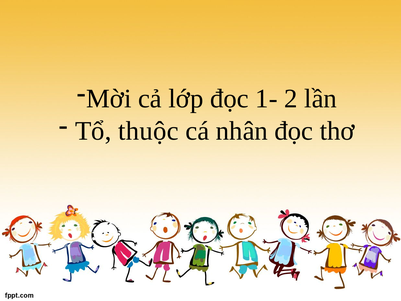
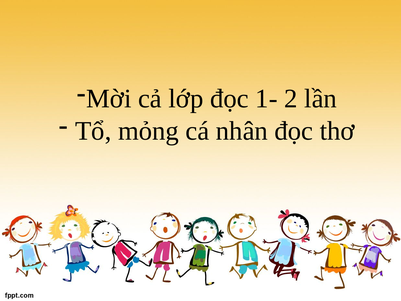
thuộc: thuộc -> mỏng (148, 131)
